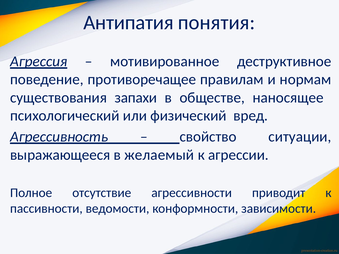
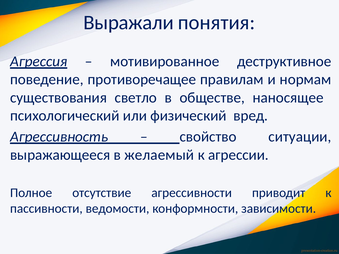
Антипатия: Антипатия -> Выражали (129, 23)
запахи: запахи -> светло (136, 98)
